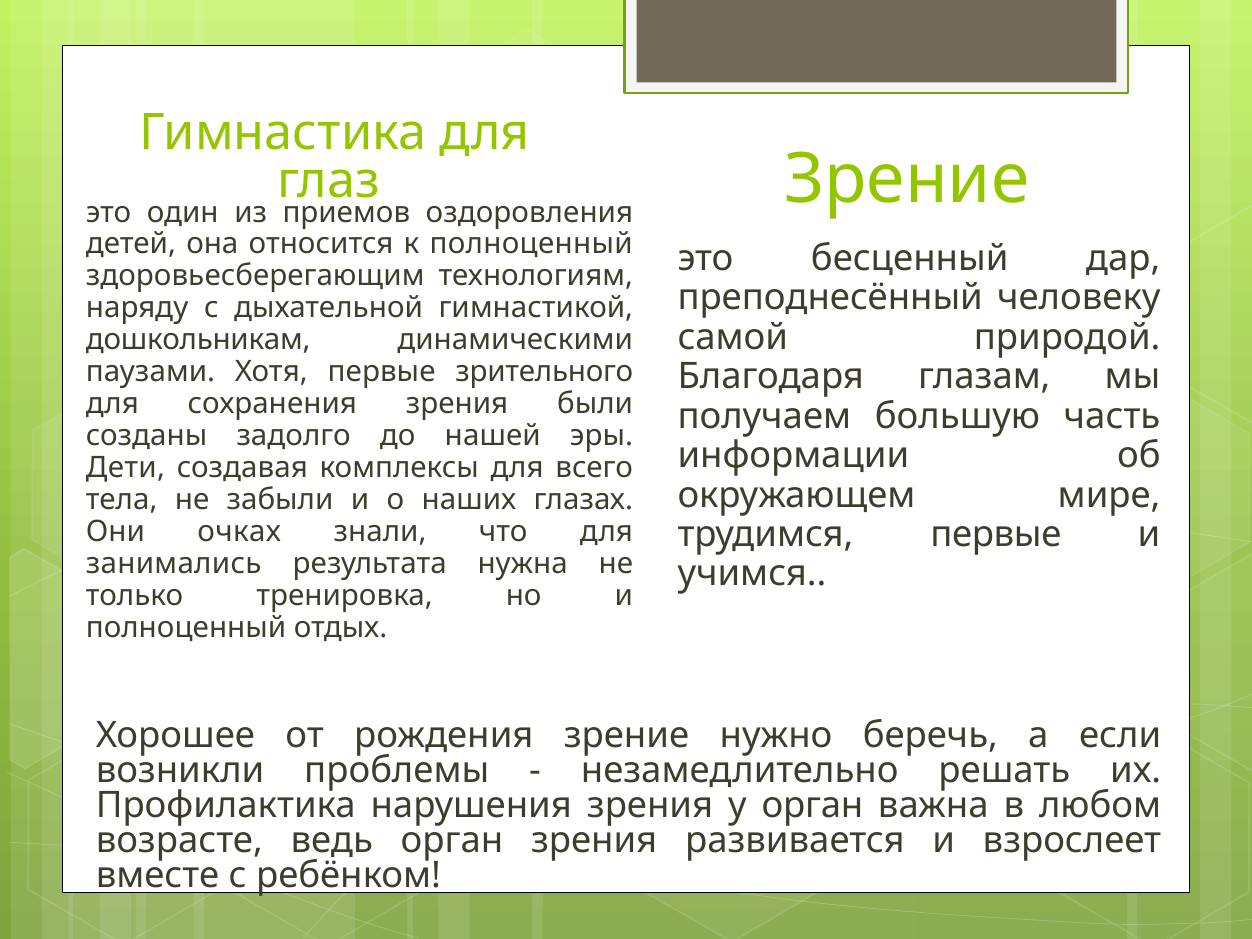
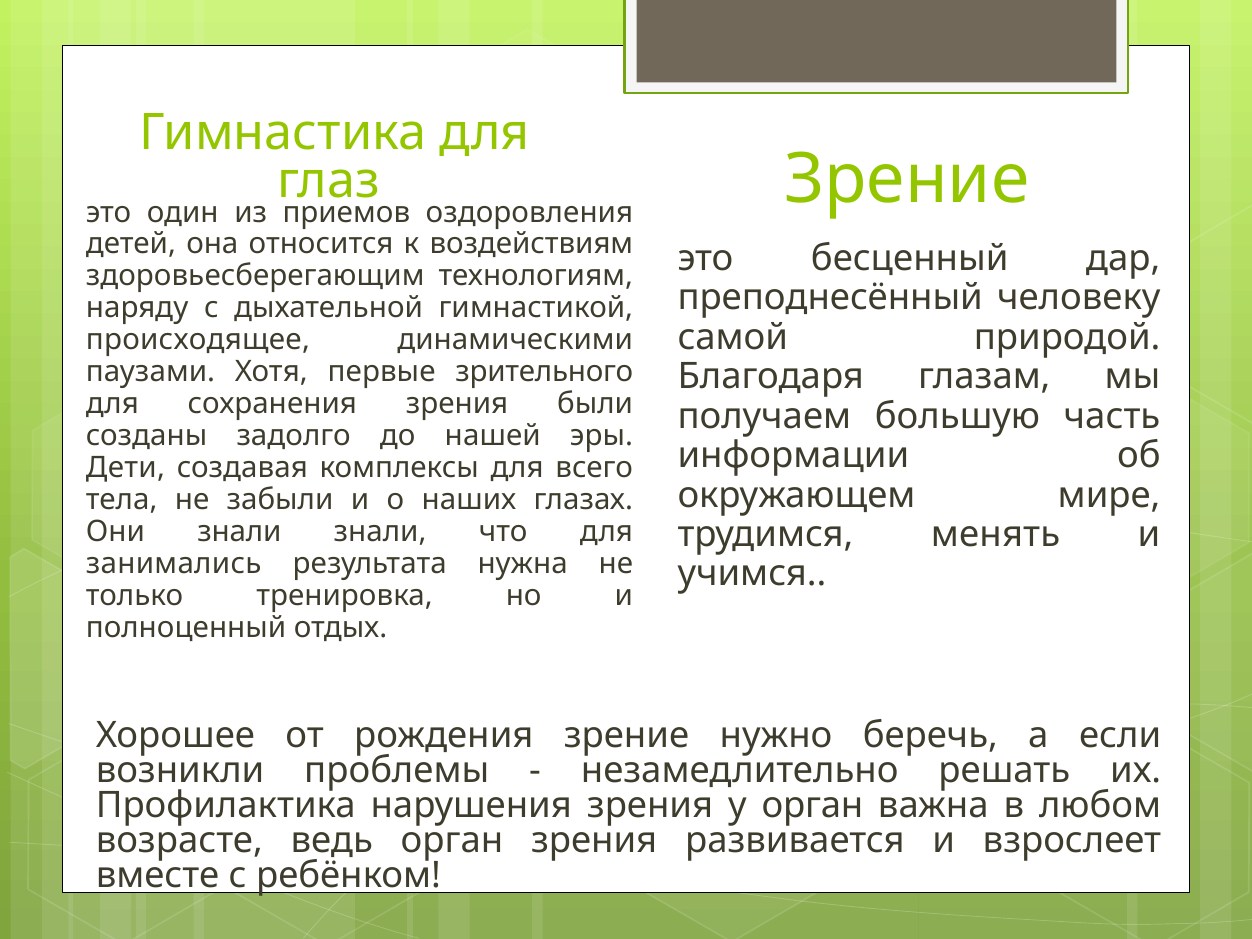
к полноценный: полноценный -> воздействиям (531, 244)
дошкольникам: дошкольникам -> происходящее (198, 340)
Они очках: очках -> знали (239, 532)
трудимся первые: первые -> менять (996, 534)
